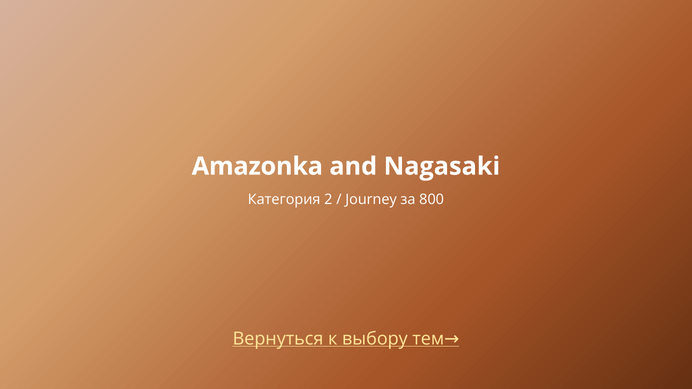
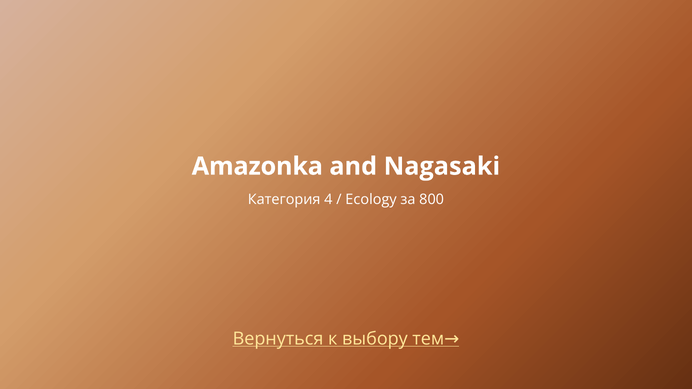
2: 2 -> 4 (328, 200)
Journey: Journey -> Ecology (371, 200)
